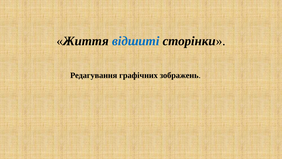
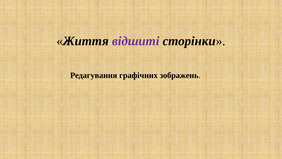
відшиті colour: blue -> purple (136, 41)
